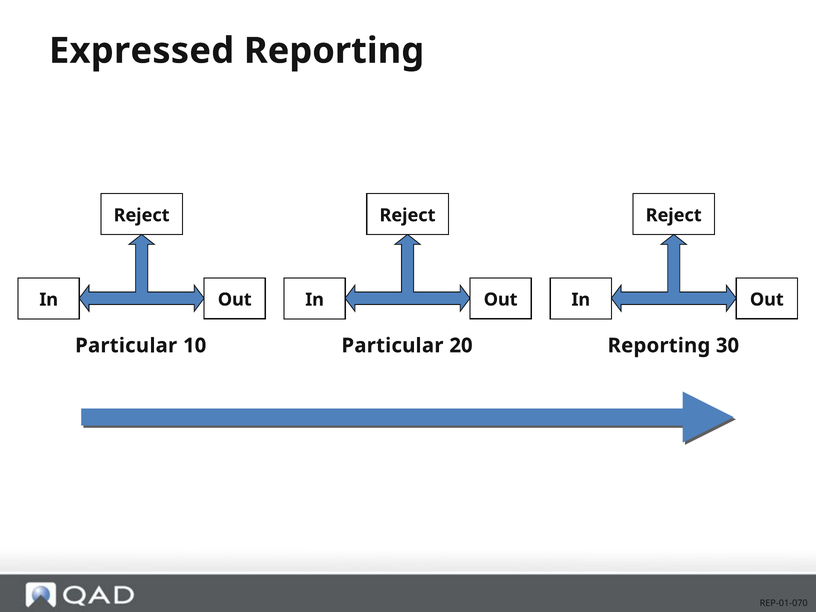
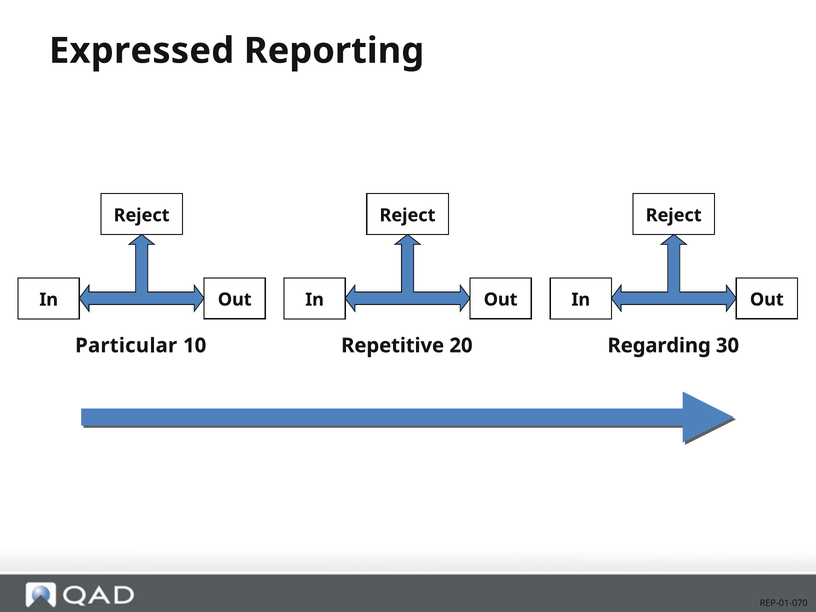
Particular: Particular -> Repetitive (393, 346)
Reporting: Reporting -> Regarding (659, 346)
